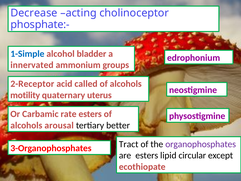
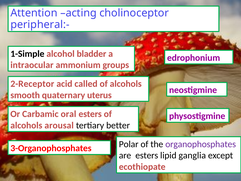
Decrease: Decrease -> Attention (34, 13)
phosphate:-: phosphate:- -> peripheral:- (40, 25)
1-Simple colour: blue -> black (27, 54)
innervated: innervated -> intraocular (32, 65)
motility: motility -> smooth (25, 95)
rate: rate -> oral (68, 114)
Tract: Tract -> Polar (129, 144)
circular: circular -> ganglia (192, 155)
